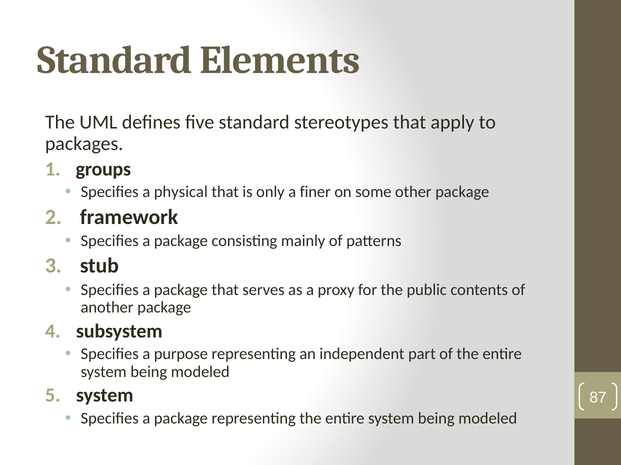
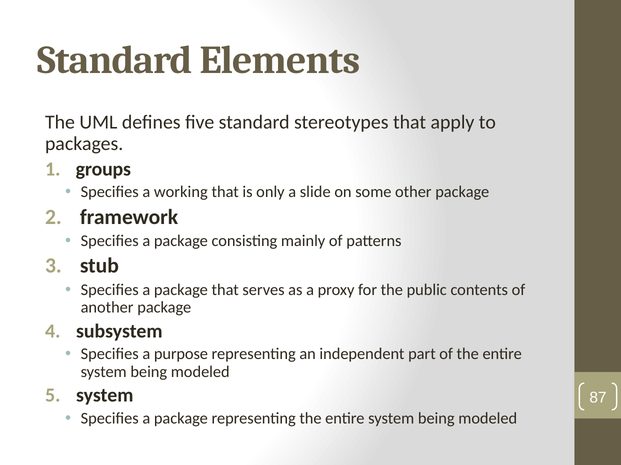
physical: physical -> working (181, 192)
finer: finer -> slide (315, 192)
